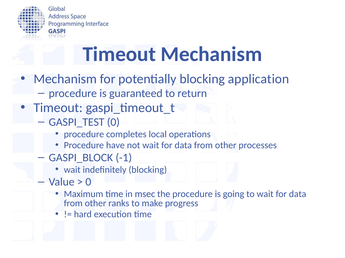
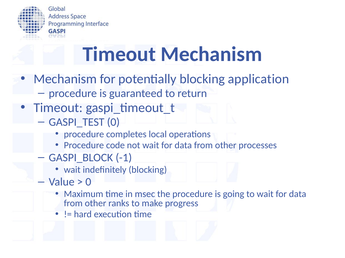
have: have -> code (115, 146)
